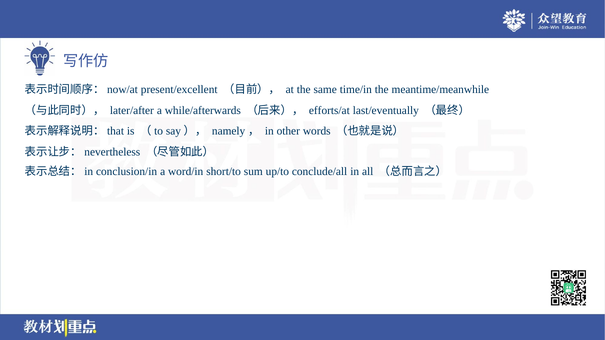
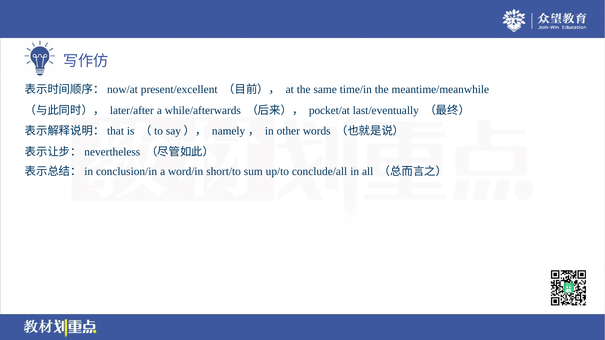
efforts/at: efforts/at -> pocket/at (329, 110)
